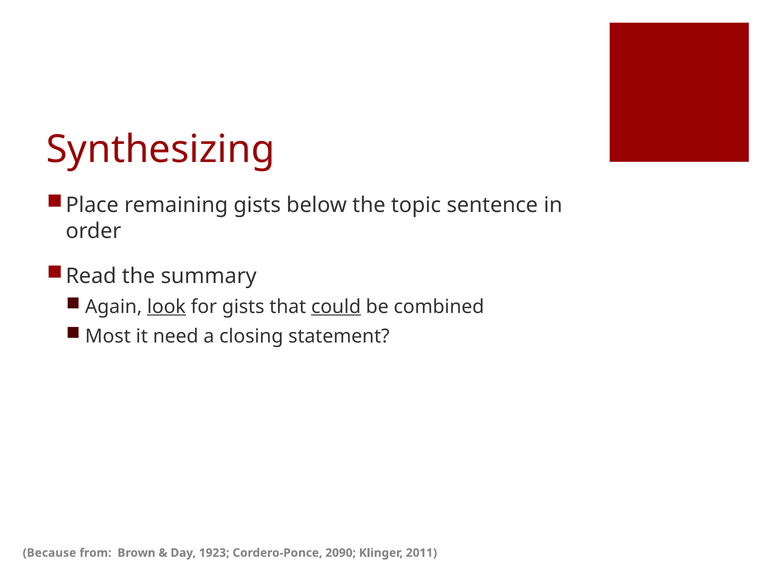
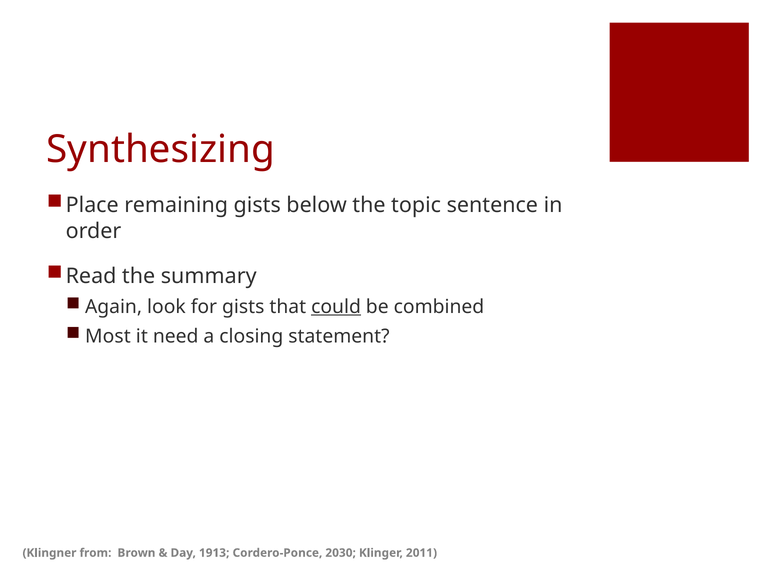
look underline: present -> none (166, 307)
Because: Because -> Klingner (49, 553)
1923: 1923 -> 1913 (214, 553)
2090: 2090 -> 2030 (341, 553)
